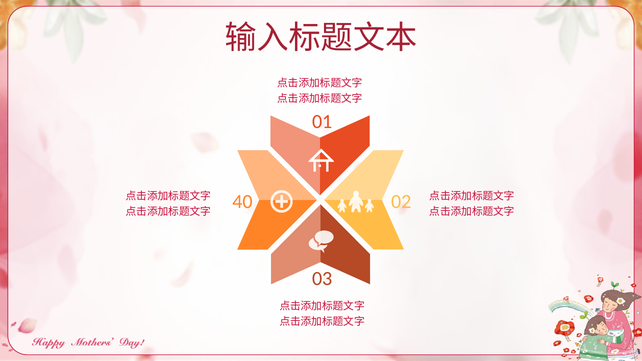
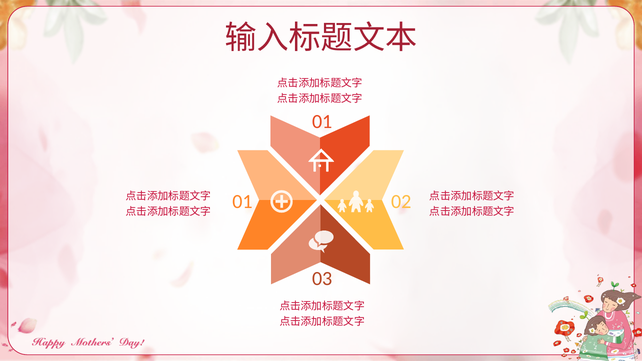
40: 40 -> 01 (242, 201)
